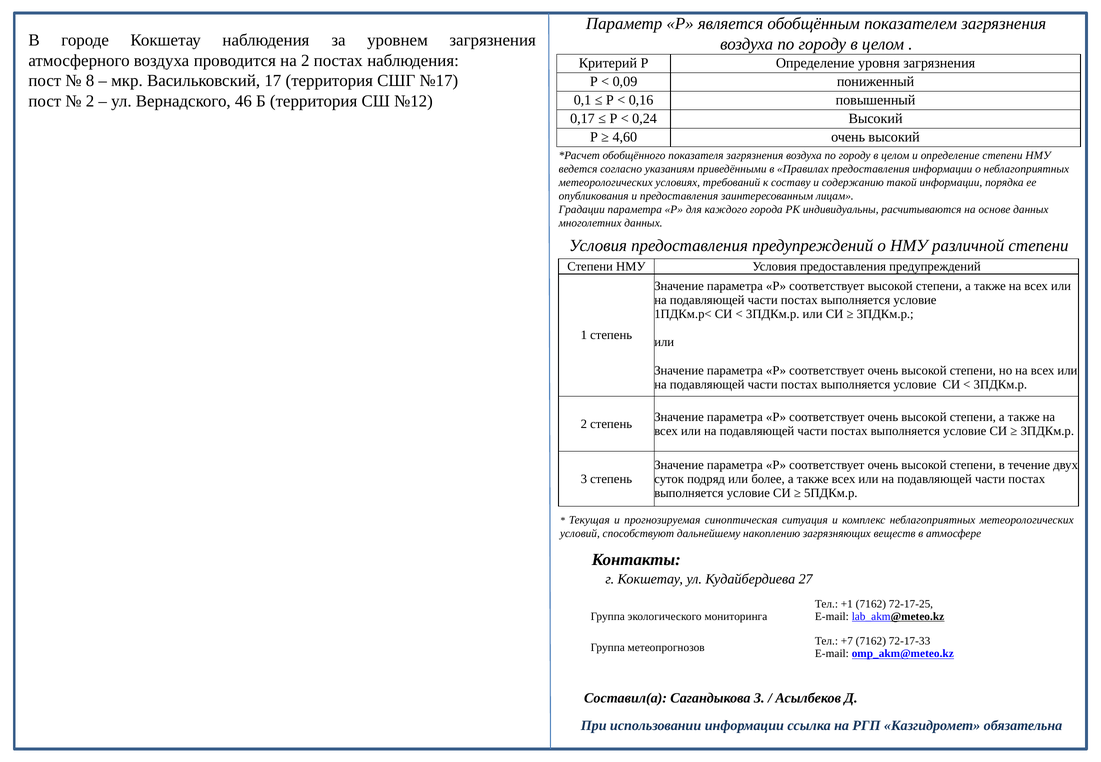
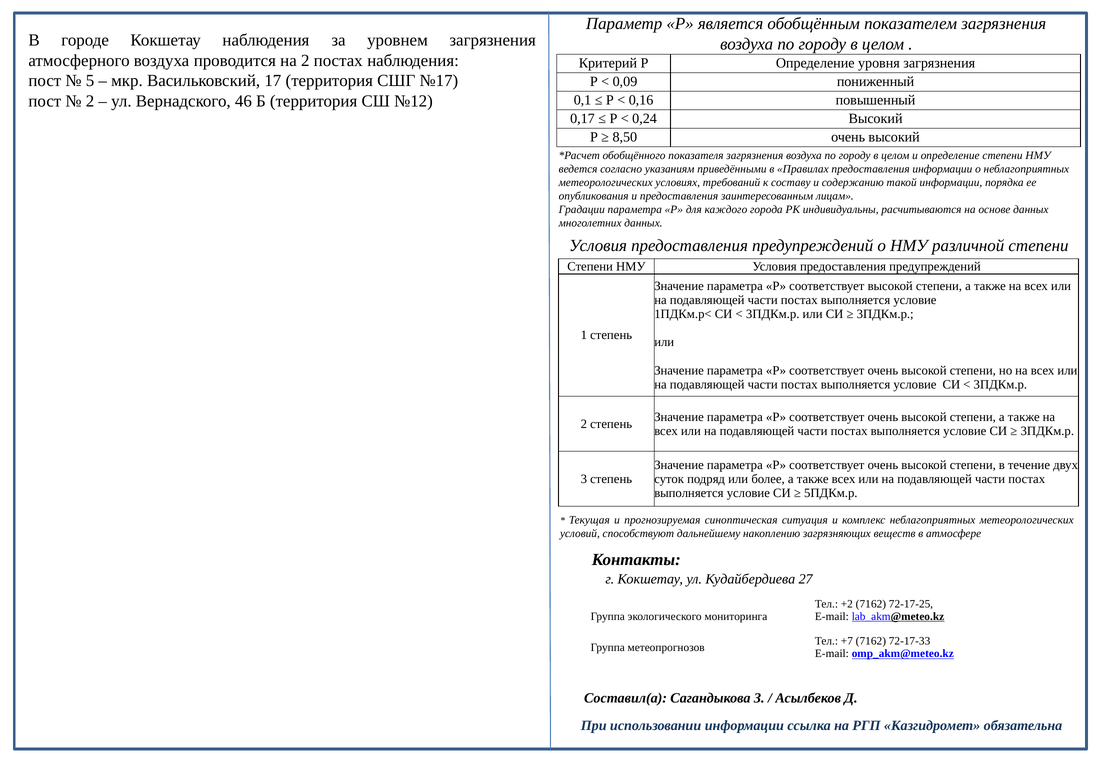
8: 8 -> 5 (90, 81)
4,60: 4,60 -> 8,50 (625, 137)
+1: +1 -> +2 (847, 604)
